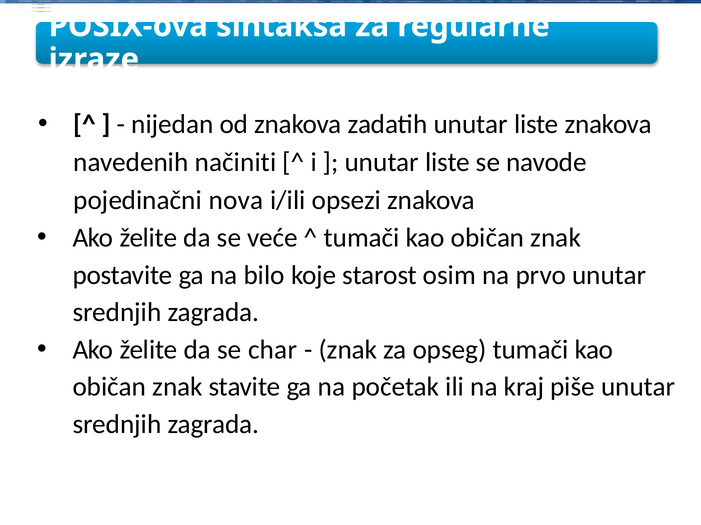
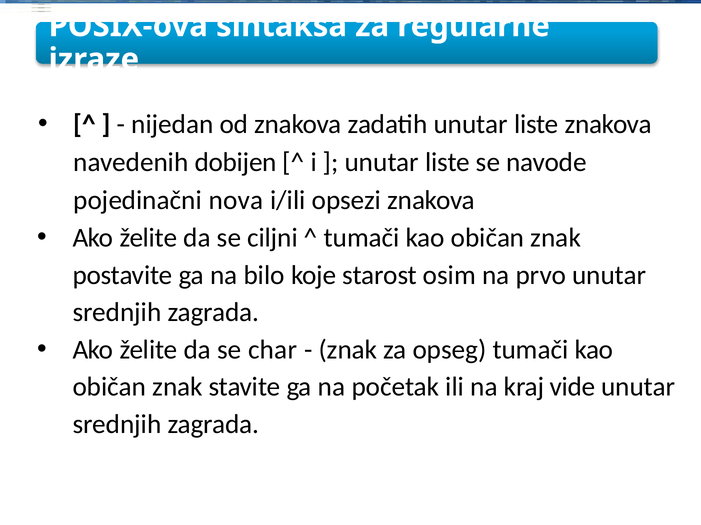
načiniti: načiniti -> dobijen (236, 163)
veće: veće -> ciljni (272, 238)
piše: piše -> vide (573, 388)
